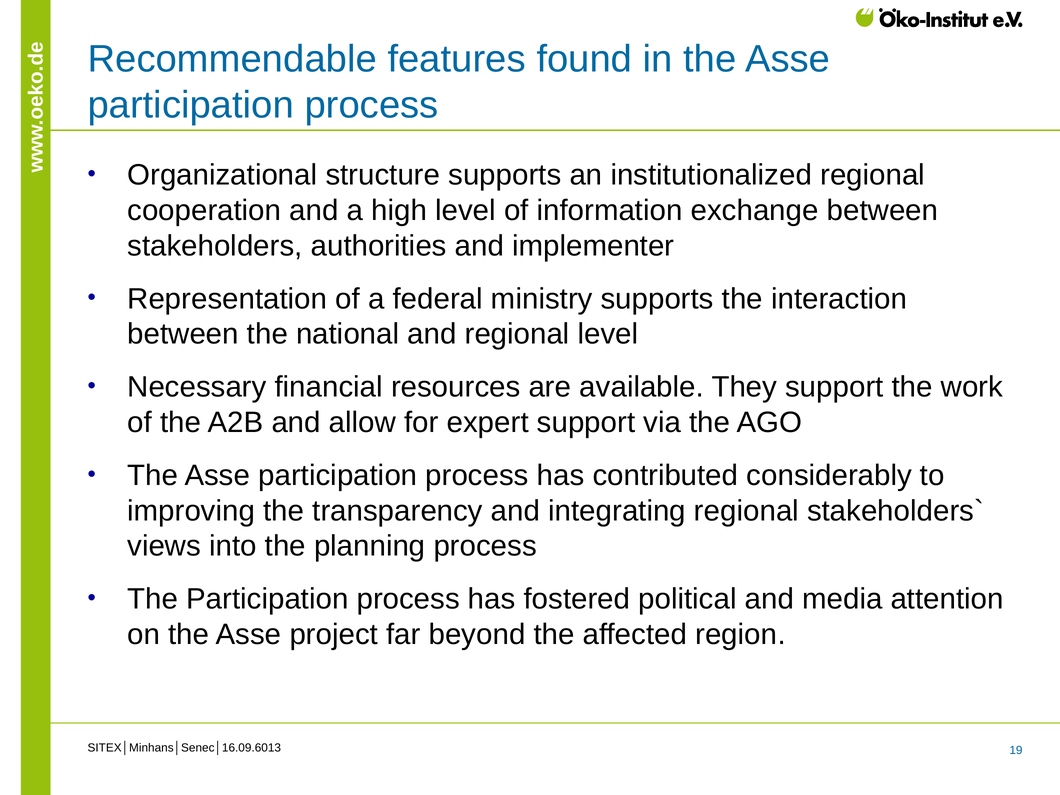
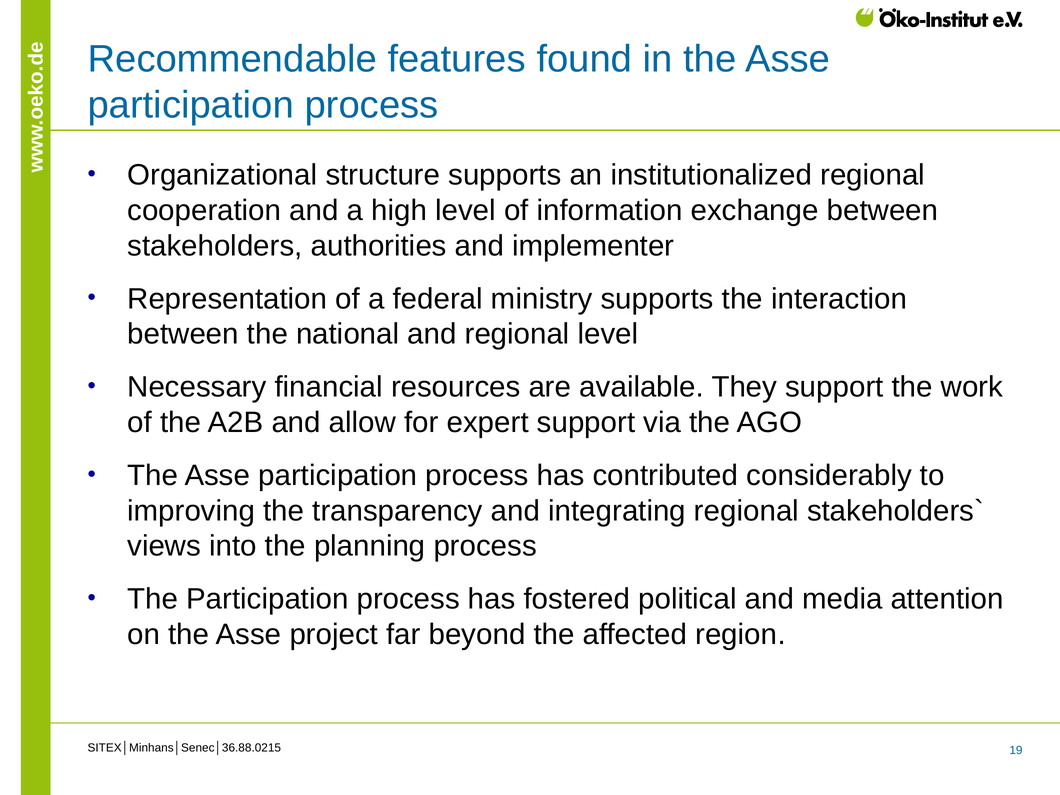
SITEX│Minhans│Senec│16.09.6013: SITEX│Minhans│Senec│16.09.6013 -> SITEX│Minhans│Senec│36.88.0215 (184, 748)
